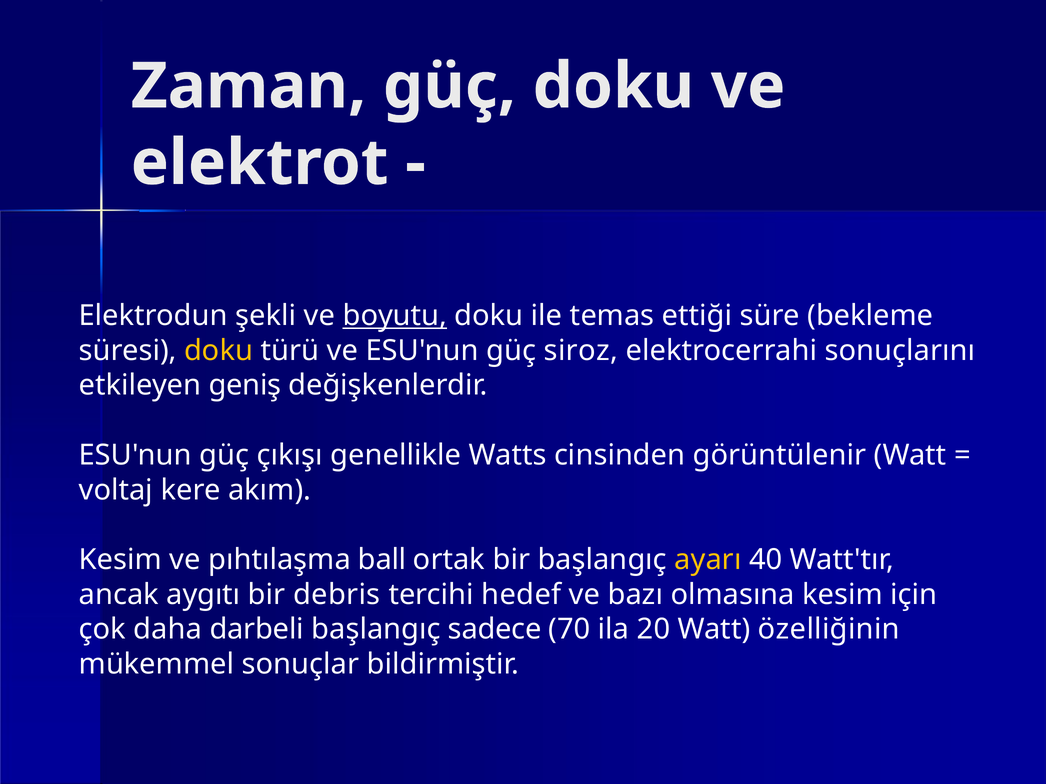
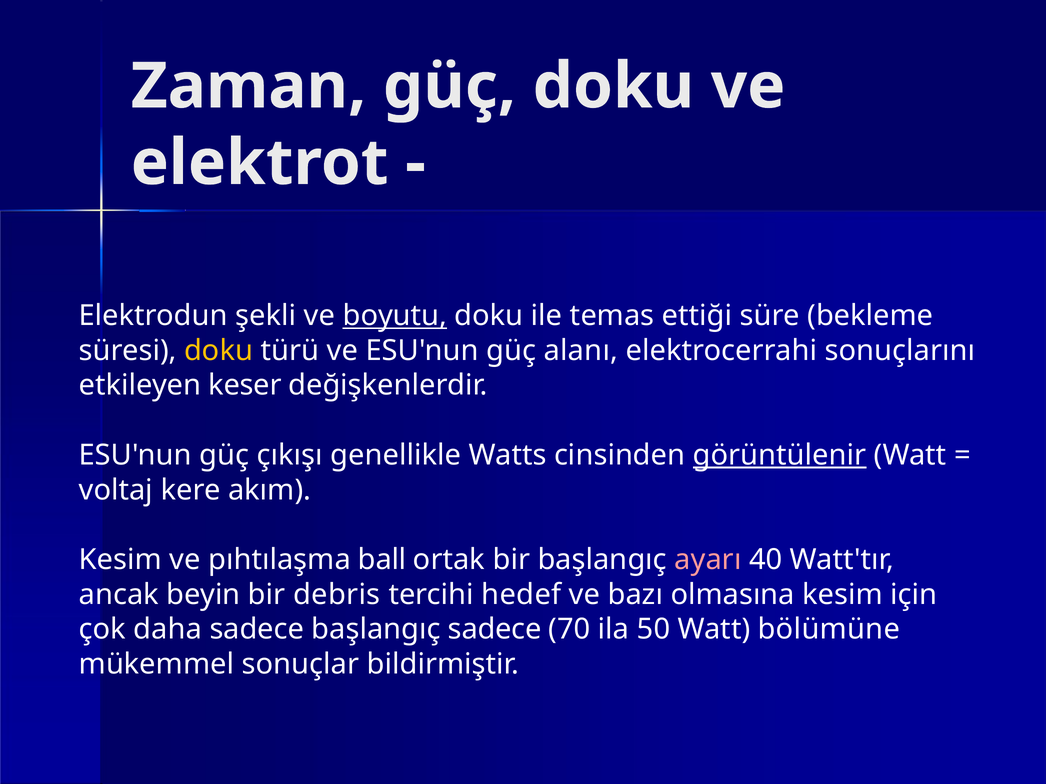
siroz: siroz -> alanı (581, 351)
geniş: geniş -> keser (245, 386)
görüntülenir underline: none -> present (780, 455)
ayarı colour: yellow -> pink (708, 560)
aygıtı: aygıtı -> beyin (203, 595)
daha darbeli: darbeli -> sadece (257, 630)
20: 20 -> 50 (653, 630)
özelliğinin: özelliğinin -> bölümüne (829, 630)
